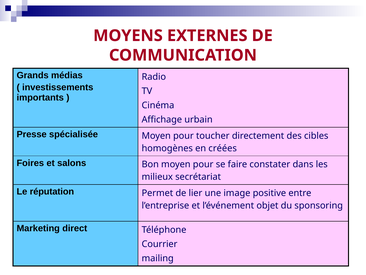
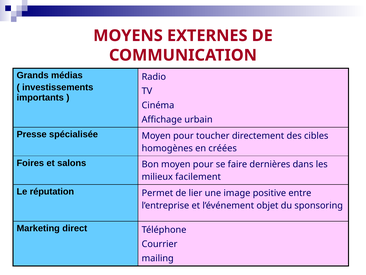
constater: constater -> dernières (270, 164)
secrétariat: secrétariat -> facilement (198, 177)
